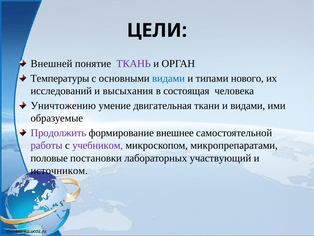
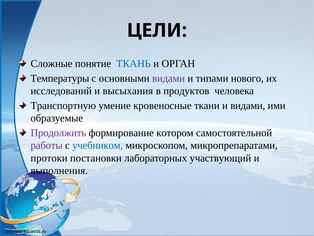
Внешней: Внешней -> Сложные (52, 64)
ТКАНЬ colour: purple -> blue (134, 64)
видами colour: blue -> purple (169, 78)
состоящая: состоящая -> продуктов (186, 91)
Уничтожению: Уничтожению -> Транспортную (63, 105)
двигательная: двигательная -> кровеносные (162, 105)
внешнее: внешнее -> котором (175, 133)
учебником colour: purple -> blue (98, 145)
половые: половые -> протоки (49, 158)
источником: источником -> выполнения (59, 170)
